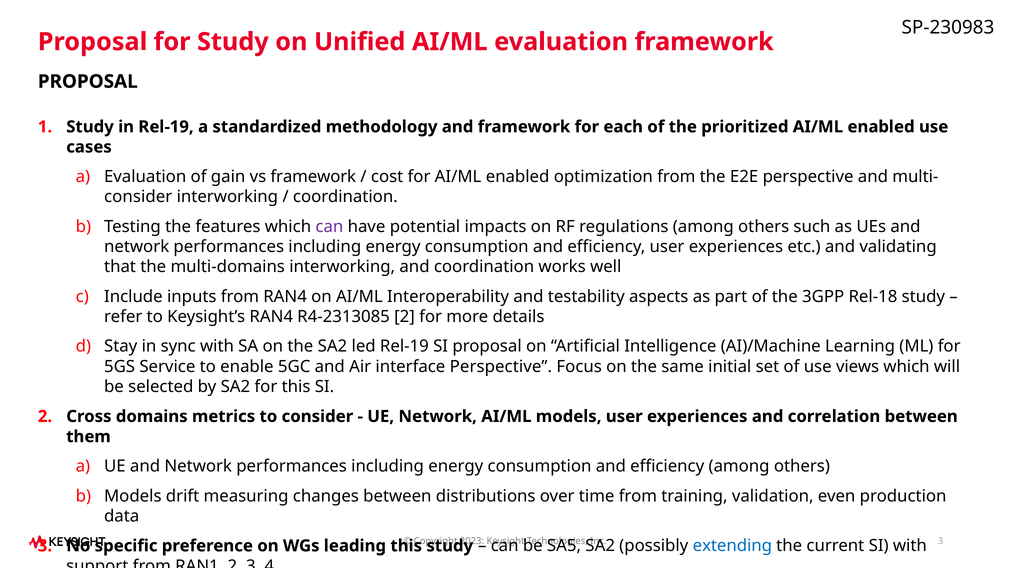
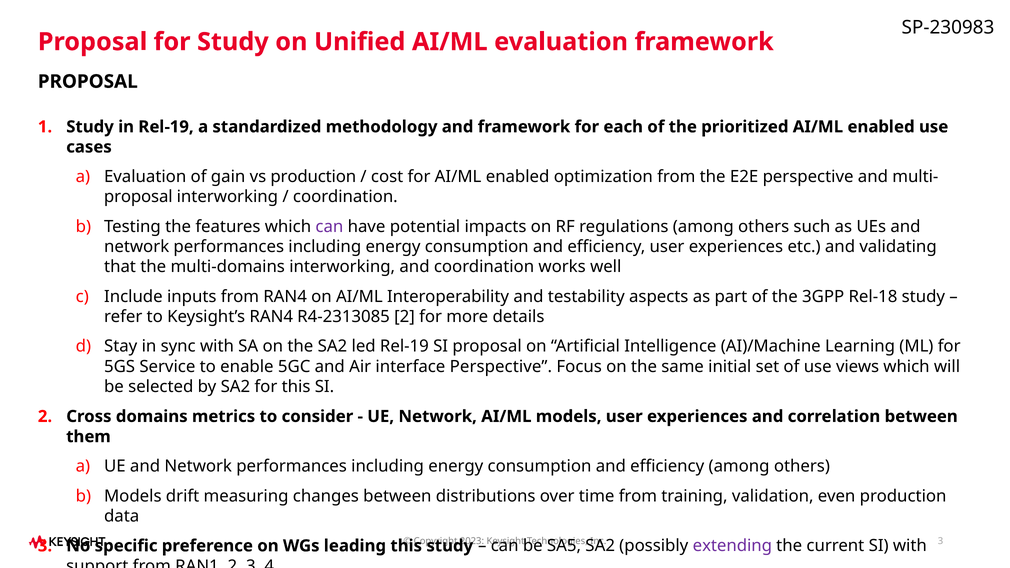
vs framework: framework -> production (313, 177)
consider: consider -> proposal (138, 197)
extending colour: blue -> purple (732, 546)
